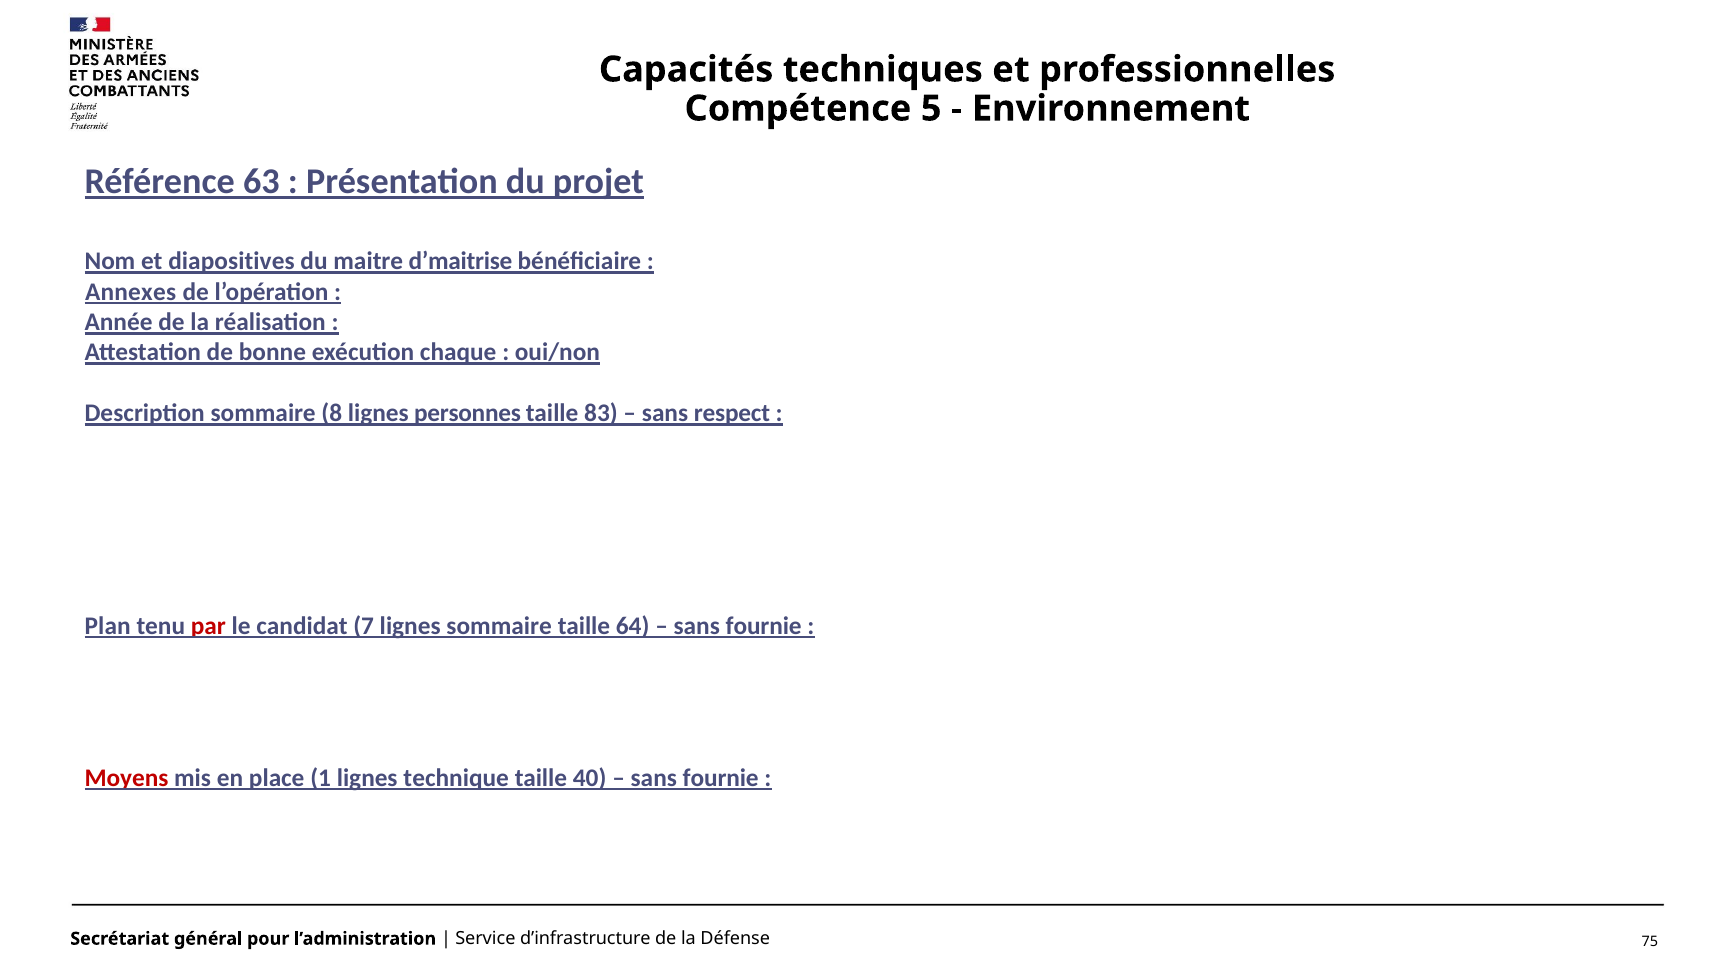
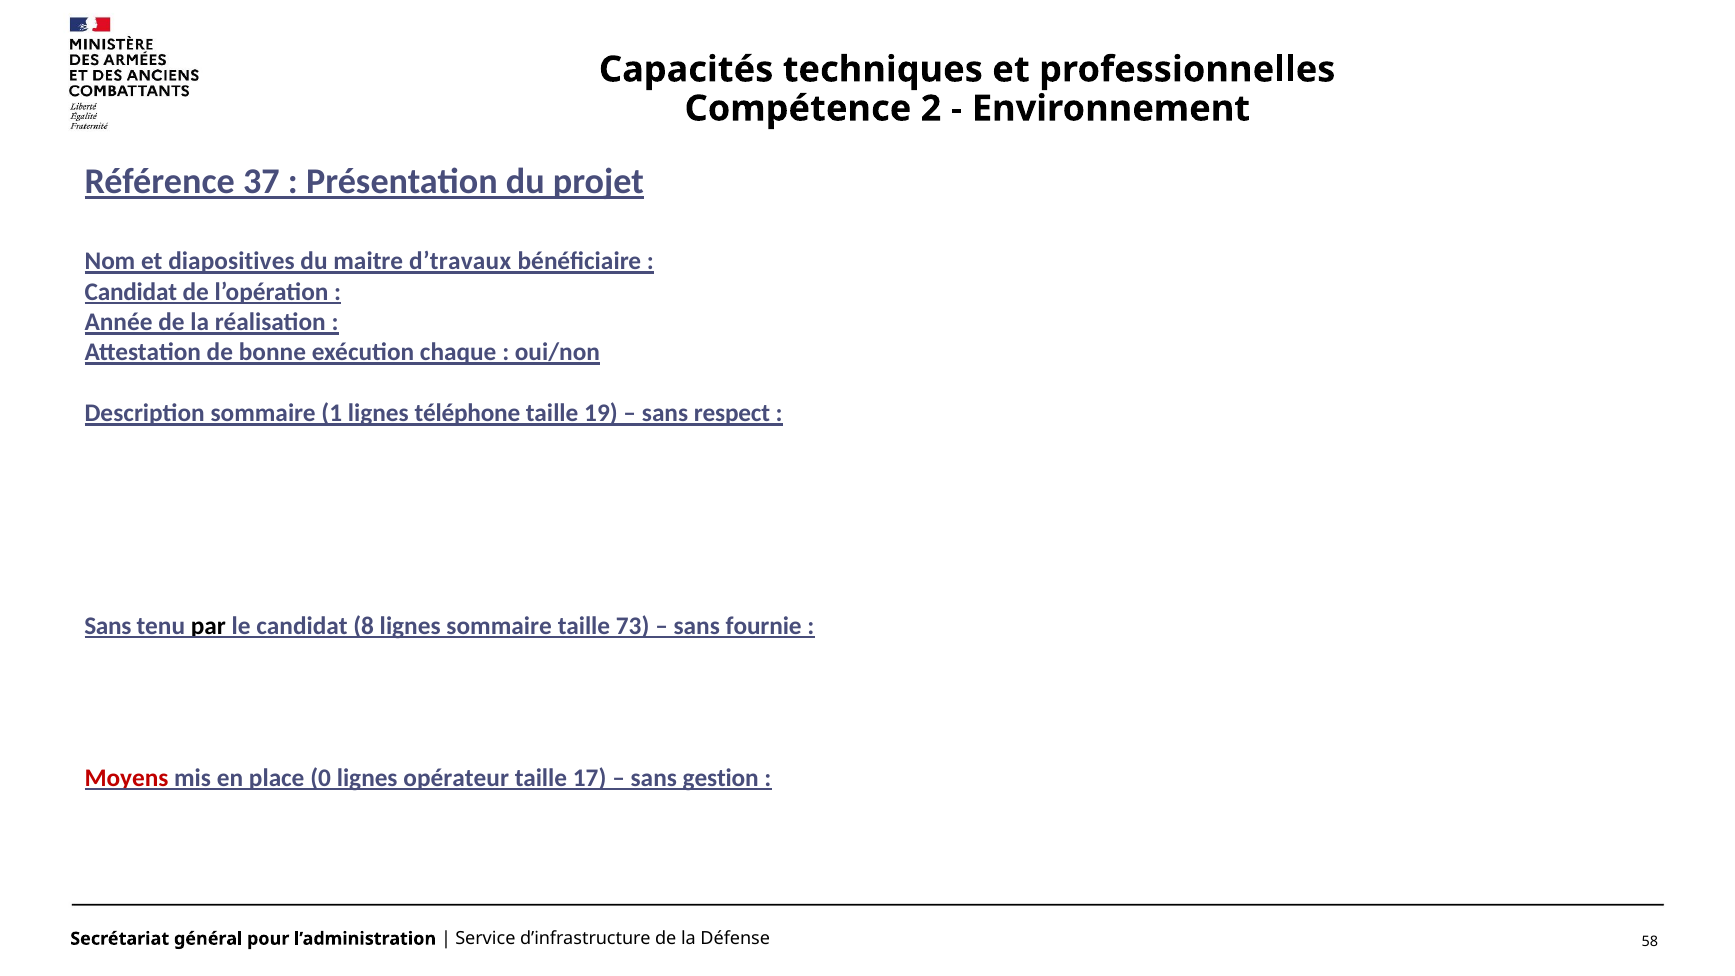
5: 5 -> 2 (931, 109)
63: 63 -> 37 (261, 182)
d’maitrise: d’maitrise -> d’travaux (460, 261)
Annexes: Annexes -> Candidat (131, 292)
8: 8 -> 1 (332, 413)
personnes: personnes -> téléphone (467, 413)
83: 83 -> 19 (601, 413)
Plan: Plan -> Sans (108, 626)
par colour: red -> black (208, 626)
7: 7 -> 8 (364, 626)
64: 64 -> 73 (633, 626)
1: 1 -> 0 (321, 778)
technique: technique -> opérateur (456, 778)
40: 40 -> 17 (590, 778)
fournie: fournie -> gestion (721, 778)
75: 75 -> 58 (1650, 942)
